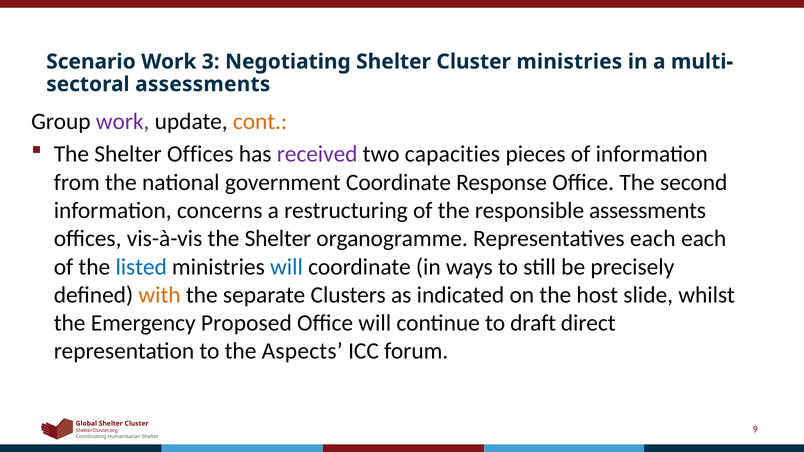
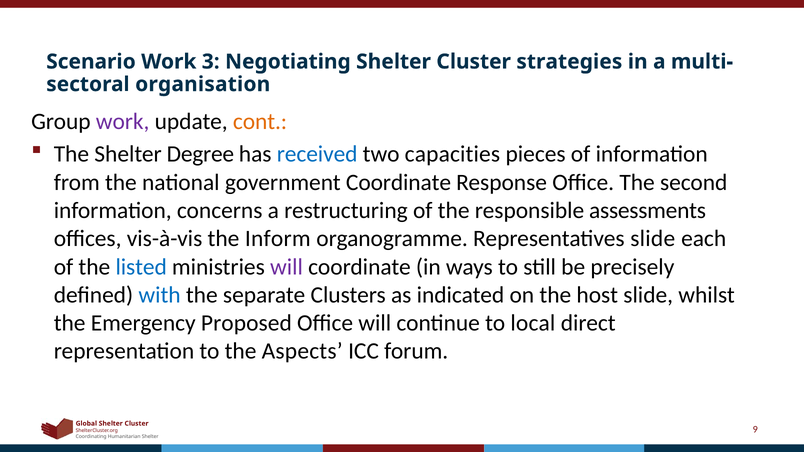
Cluster ministries: ministries -> strategies (569, 62)
assessments: assessments -> organisation (203, 84)
Shelter Offices: Offices -> Degree (200, 154)
received colour: purple -> blue (317, 154)
vis-à-vis the Shelter: Shelter -> Inform (278, 239)
Representatives each: each -> slide (653, 239)
will colour: blue -> purple (287, 267)
with colour: orange -> blue (160, 295)
draft: draft -> local (533, 323)
